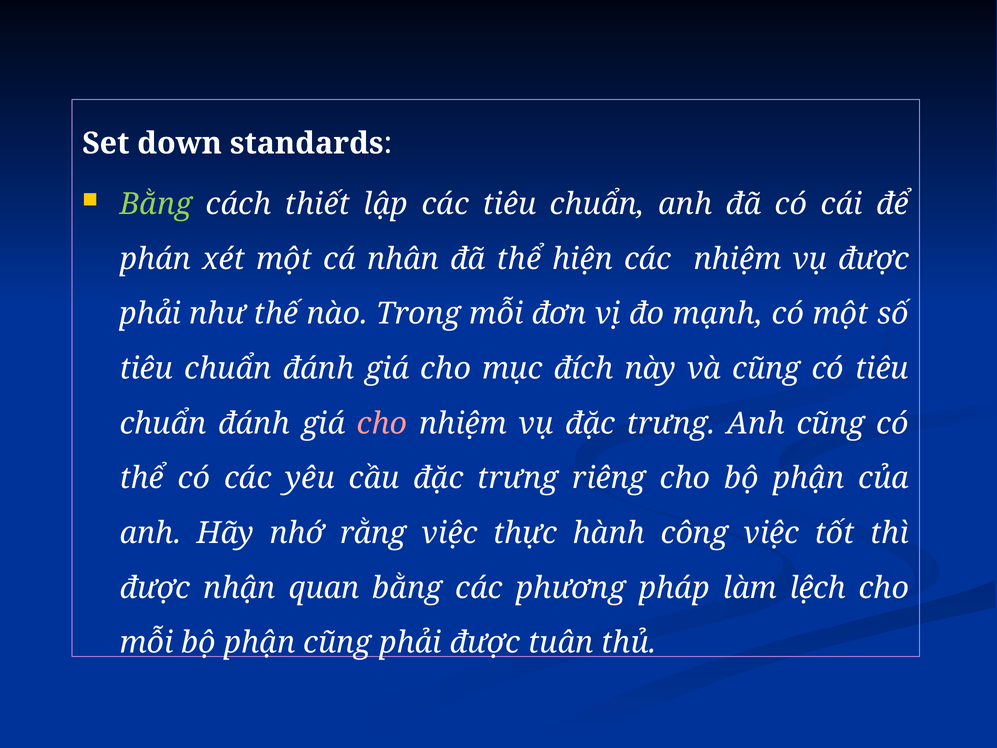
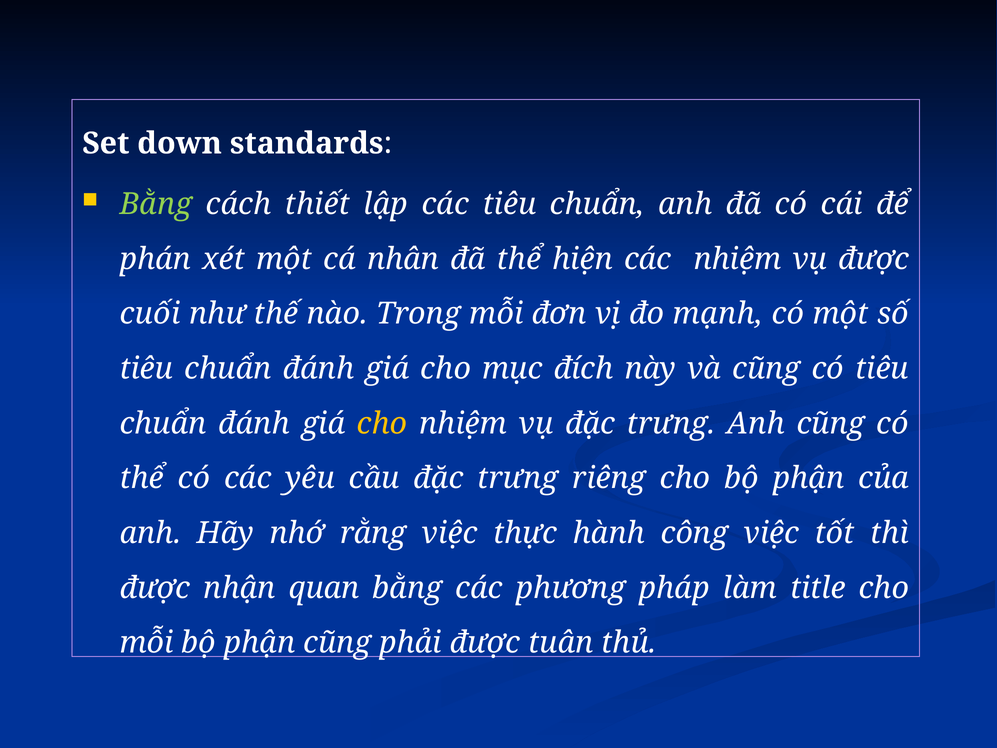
phải: phải -> cuối (150, 314)
cho colour: pink -> yellow (382, 423)
lệch: lệch -> title (818, 588)
